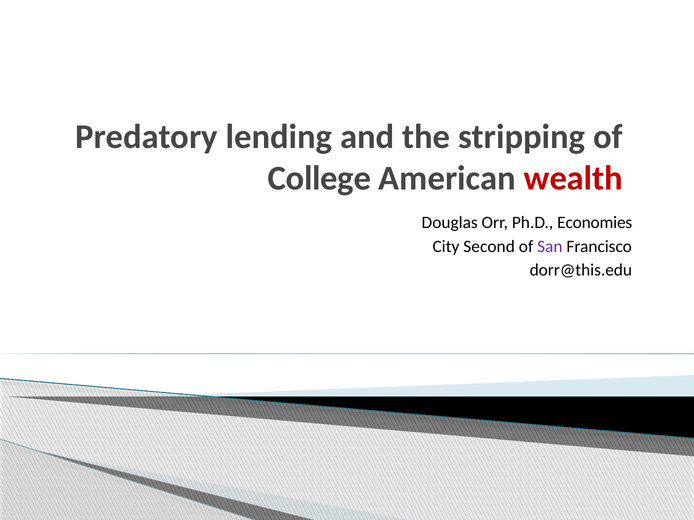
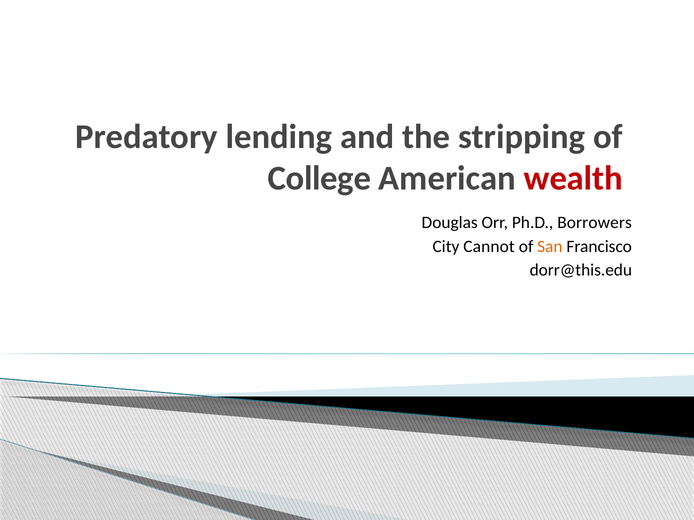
Economies: Economies -> Borrowers (595, 223)
Second: Second -> Cannot (489, 247)
San colour: purple -> orange (550, 247)
